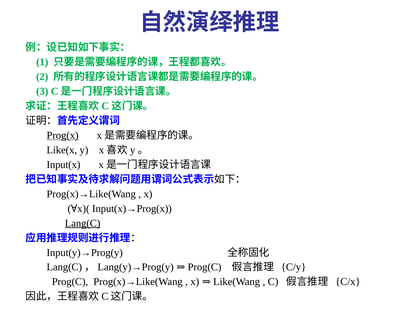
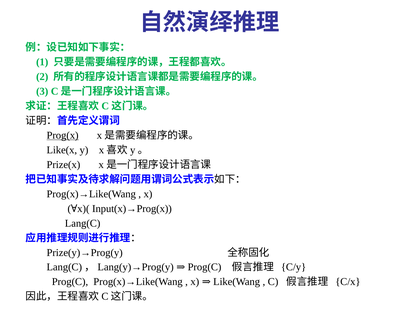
Input(x: Input(x -> Prize(x (63, 165)
Lang(C underline: present -> none (83, 223)
Input(y)→Prog(y: Input(y)→Prog(y -> Prize(y)→Prog(y (85, 253)
